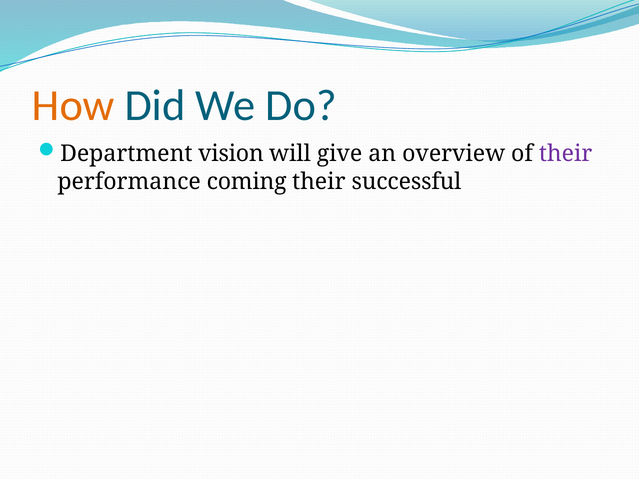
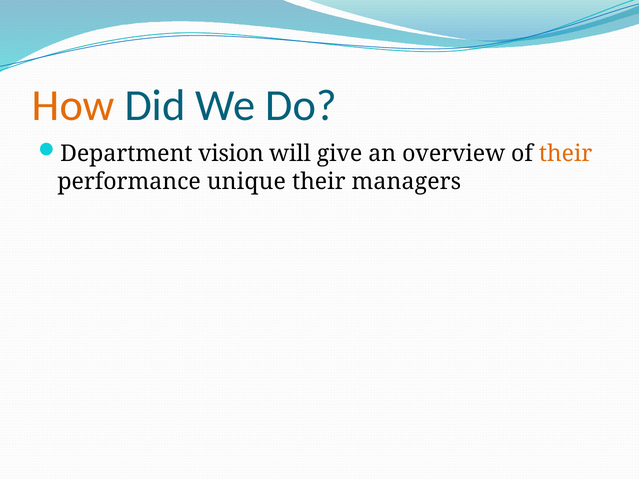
their colour: purple -> orange (566, 154)
coming: coming -> unique (246, 182)
successful: successful -> managers (406, 182)
